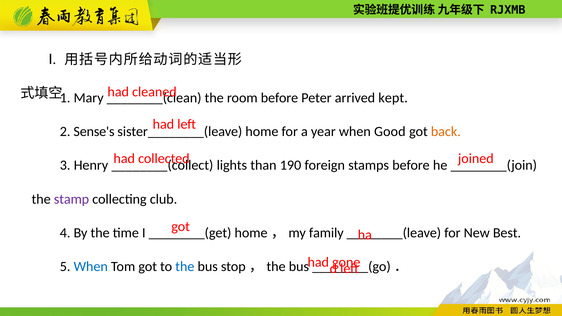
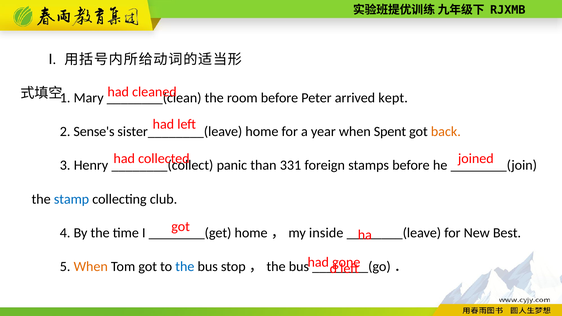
Good: Good -> Spent (390, 132)
lights: lights -> panic (232, 165)
190: 190 -> 331 (291, 165)
stamp colour: purple -> blue (71, 199)
family: family -> inside (326, 233)
When colour: blue -> orange (91, 267)
